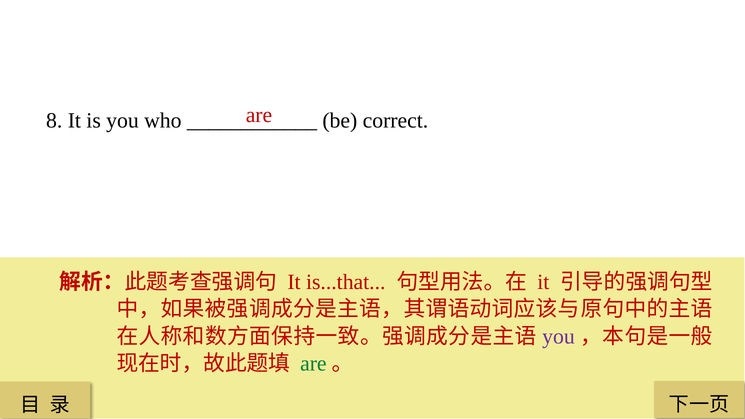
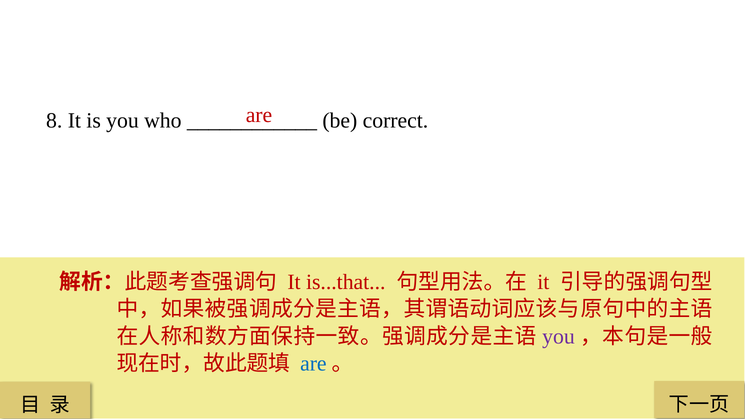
are colour: green -> blue (313, 364)
